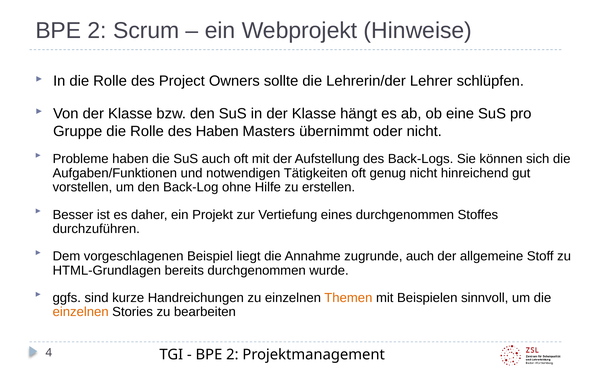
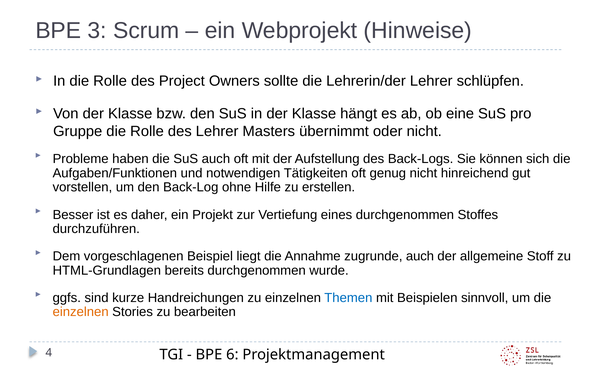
2: 2 -> 3 (97, 31)
des Haben: Haben -> Lehrer (217, 131)
Themen colour: orange -> blue (348, 298)
2: 2 -> 6 (232, 355)
